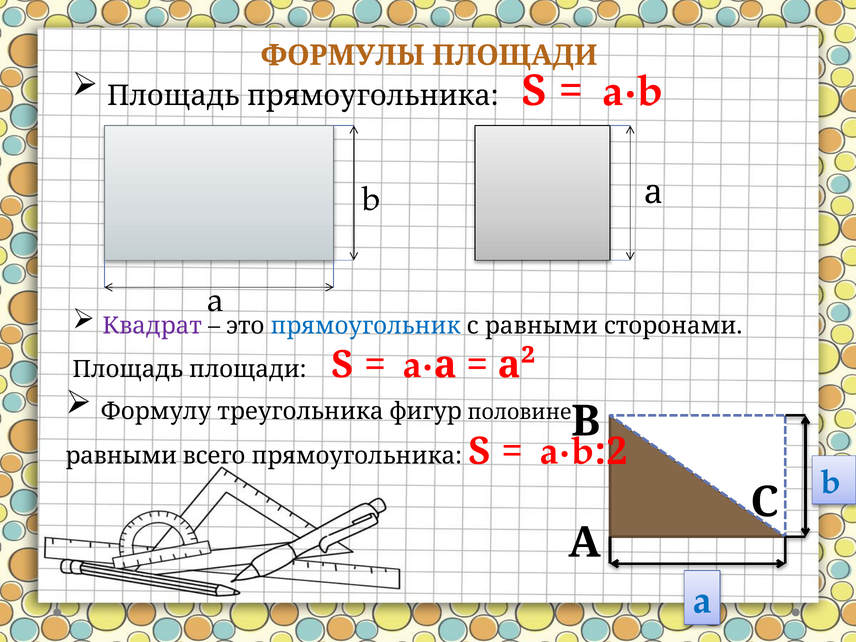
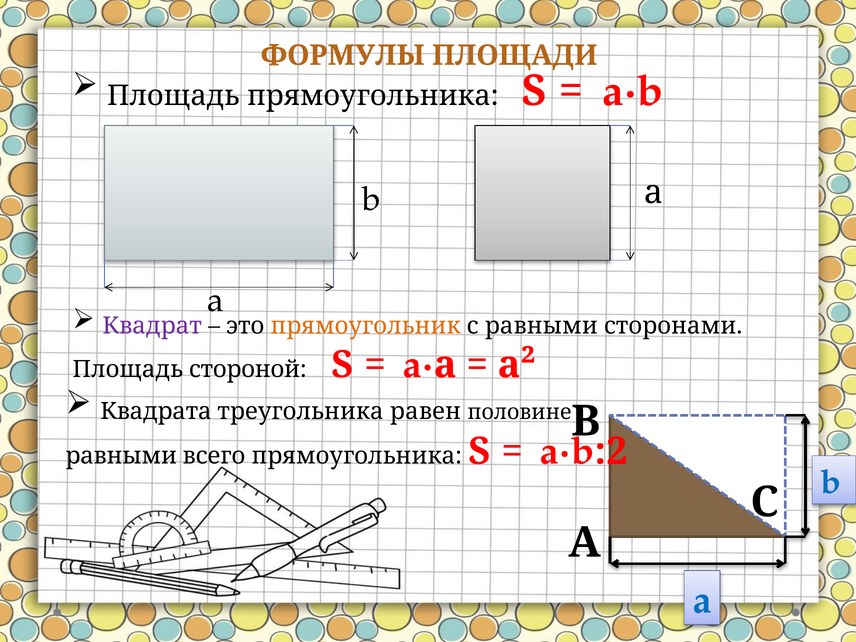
прямоугольник colour: blue -> orange (366, 326)
Площадь площади: площади -> стороной (248, 369)
Формулу: Формулу -> Квадрата (156, 411)
фигур: фигур -> равен (425, 411)
